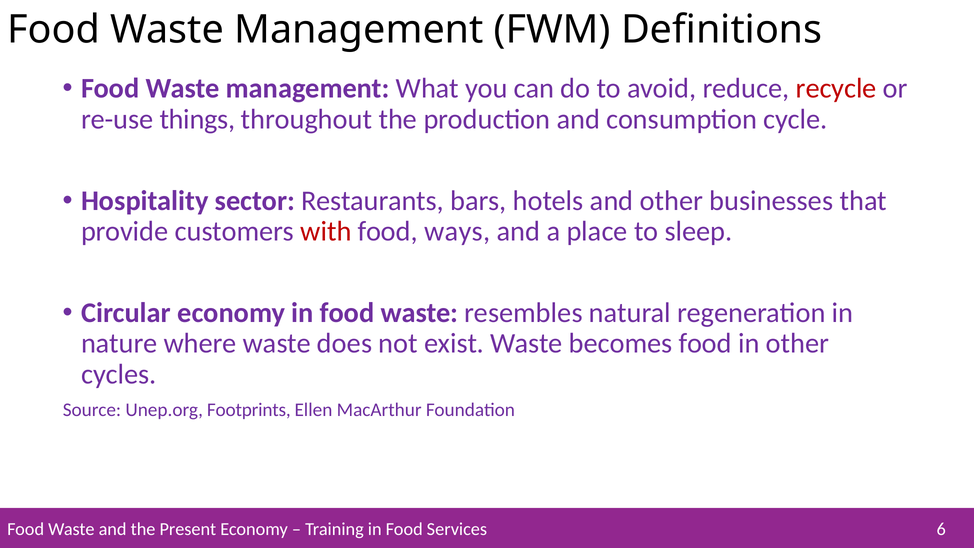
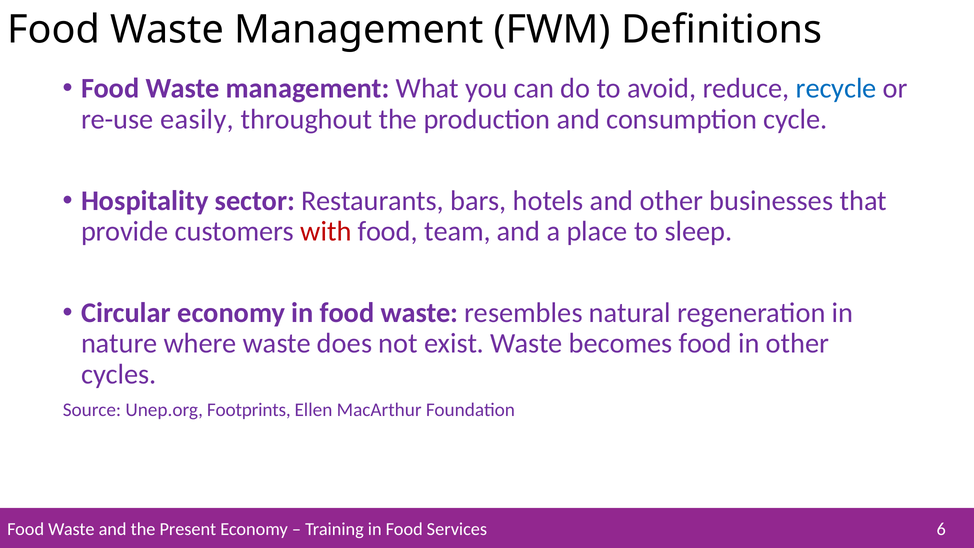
recycle colour: red -> blue (836, 89)
things: things -> easily (197, 119)
ways: ways -> team (457, 231)
